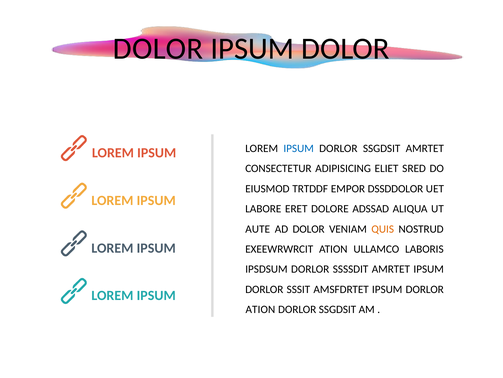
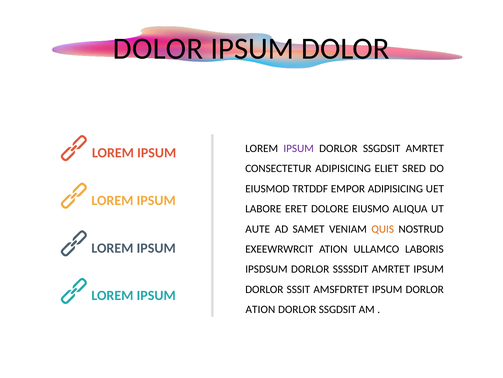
IPSUM colour: blue -> purple (299, 148)
EMPOR DSSDDOLOR: DSSDDOLOR -> ADIPISICING (395, 188)
ADSSAD: ADSSAD -> EIUSMO (371, 208)
AD DOLOR: DOLOR -> SAMET (309, 229)
